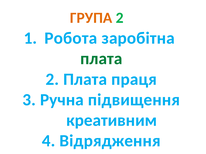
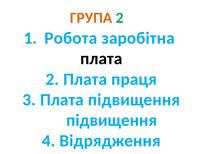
плата colour: green -> black (101, 59)
3 Ручна: Ручна -> Плата (62, 100)
креативним: креативним -> підвищення (112, 121)
